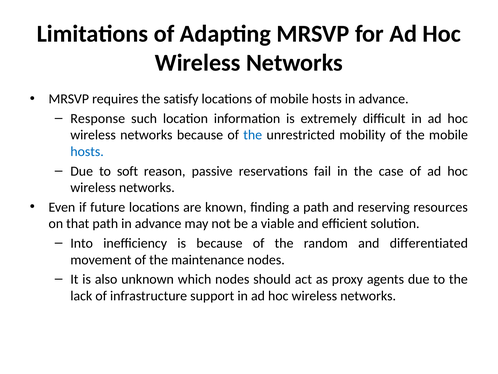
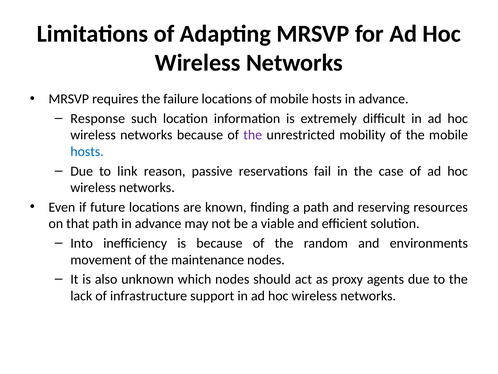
satisfy: satisfy -> failure (181, 99)
the colour: blue -> purple (253, 135)
soft: soft -> link (127, 171)
differentiated: differentiated -> environments (429, 243)
